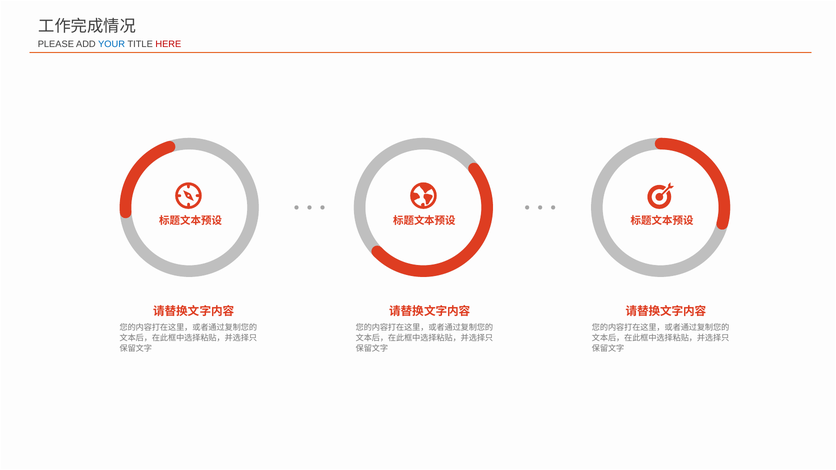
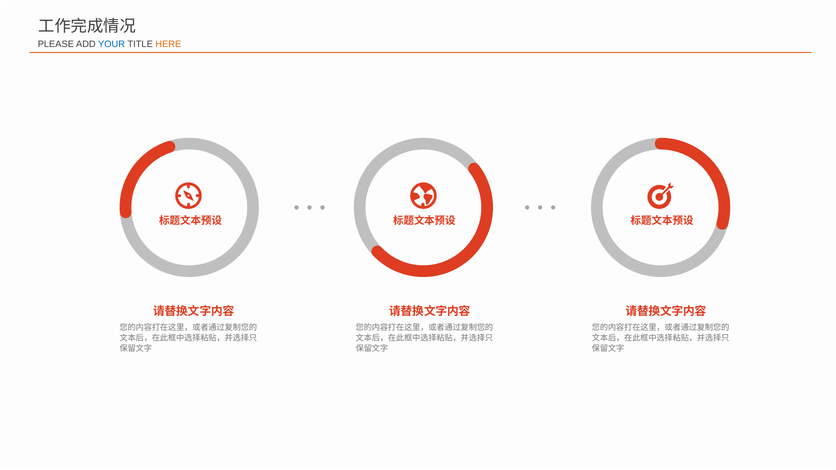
HERE colour: red -> orange (168, 44)
